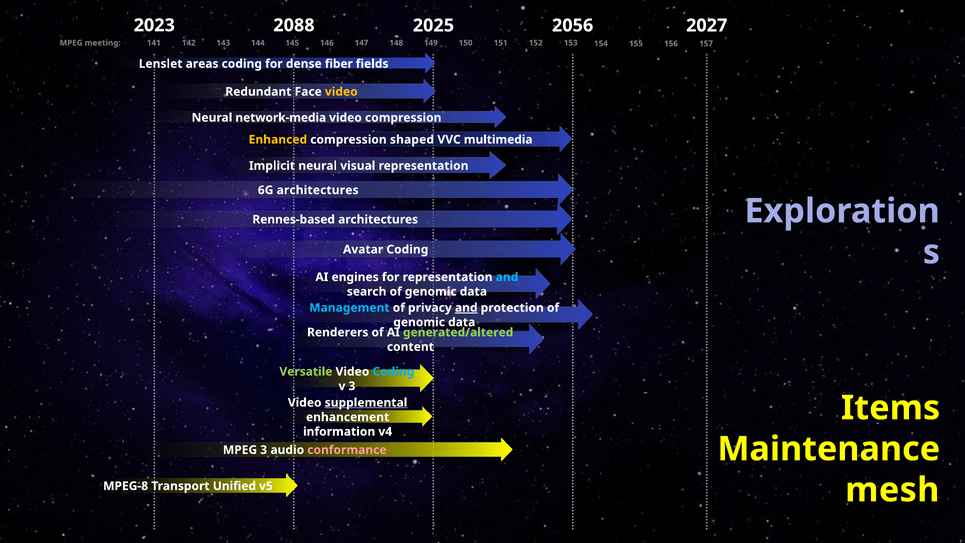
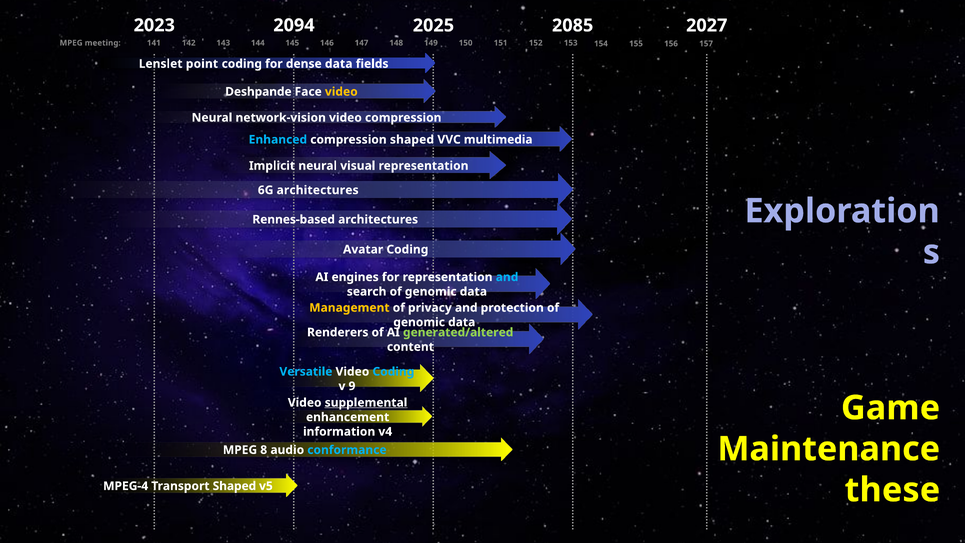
2088: 2088 -> 2094 (294, 25)
2056: 2056 -> 2085 (573, 25)
areas: areas -> point (202, 64)
dense fiber: fiber -> data (339, 64)
Redundant: Redundant -> Deshpande (258, 92)
network-media: network-media -> network-vision (281, 118)
Enhanced colour: yellow -> light blue (278, 140)
Management colour: light blue -> yellow (349, 308)
and underline: present -> none (466, 308)
Versatile colour: light green -> light blue (306, 372)
v 3: 3 -> 9 (352, 386)
Items: Items -> Game (891, 408)
MPEG 3: 3 -> 8 (264, 450)
conformance colour: pink -> light blue (347, 450)
MPEG-8: MPEG-8 -> MPEG-4 (126, 486)
Transport Unified: Unified -> Shaped (234, 486)
mesh: mesh -> these (892, 490)
